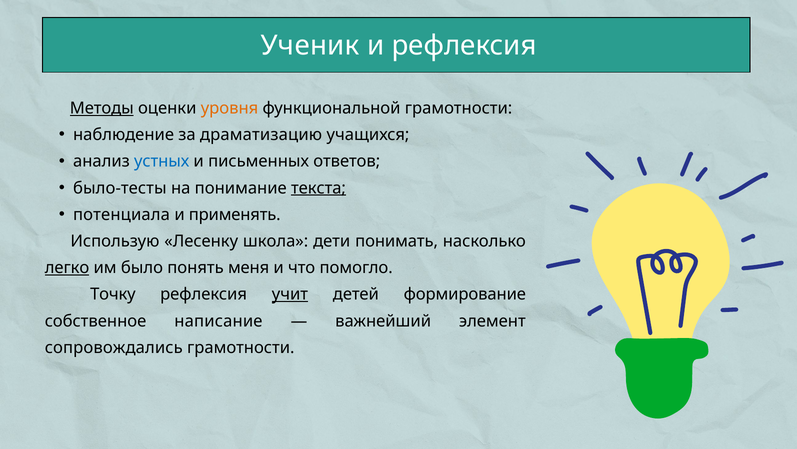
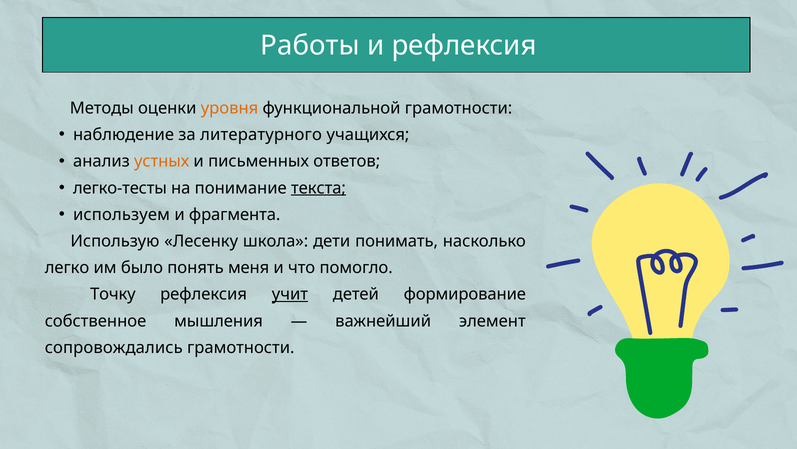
Ученик: Ученик -> Работы (310, 45)
Методы underline: present -> none (102, 108)
драматизацию: драматизацию -> литературного (261, 135)
устных colour: blue -> orange (162, 161)
было-тесты: было-тесты -> легко-тесты (120, 188)
потенциала: потенциала -> используем (121, 214)
применять: применять -> фрагмента (235, 214)
легко underline: present -> none (67, 267)
написание: написание -> мышления (219, 321)
